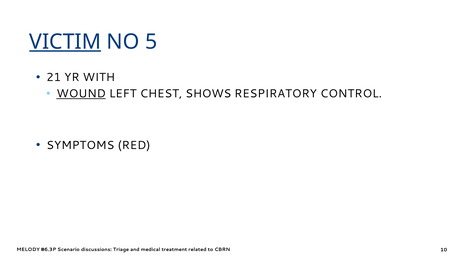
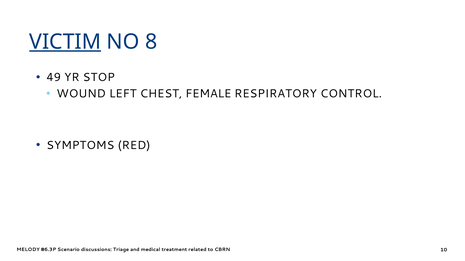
5: 5 -> 8 (151, 42)
21: 21 -> 49 (54, 78)
WITH: WITH -> STOP (99, 78)
WOUND underline: present -> none (81, 94)
SHOWS: SHOWS -> FEMALE (208, 94)
